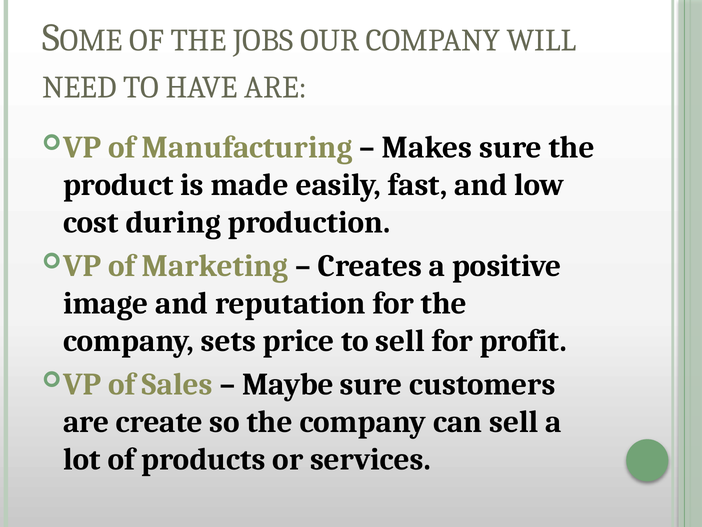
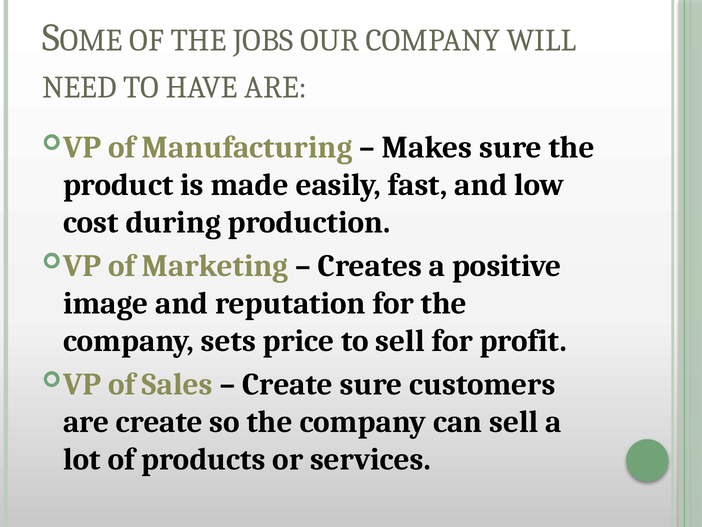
Maybe: Maybe -> Create (288, 384)
